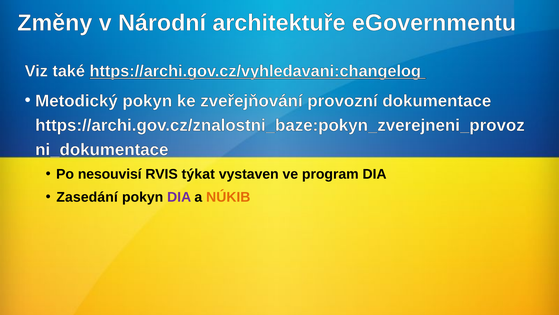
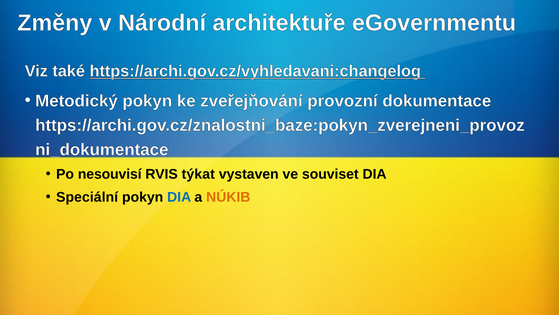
program: program -> souviset (330, 174)
Zasedání: Zasedání -> Speciální (87, 197)
DIA colour: purple -> blue (179, 197)
